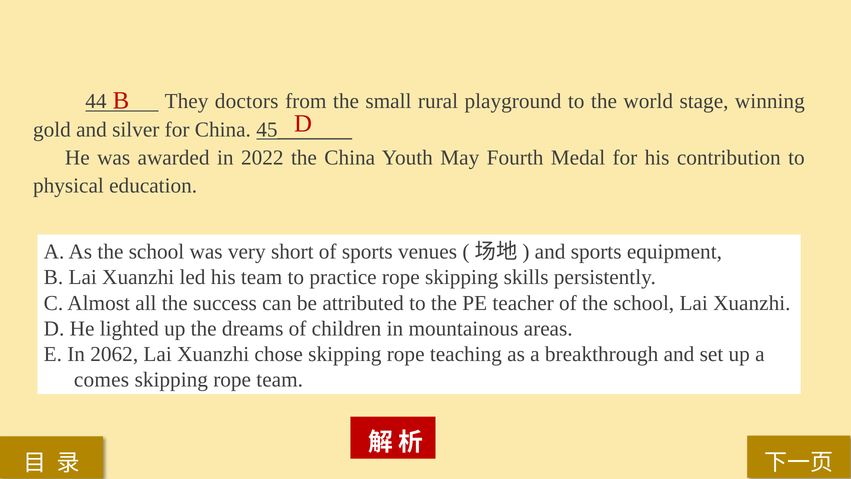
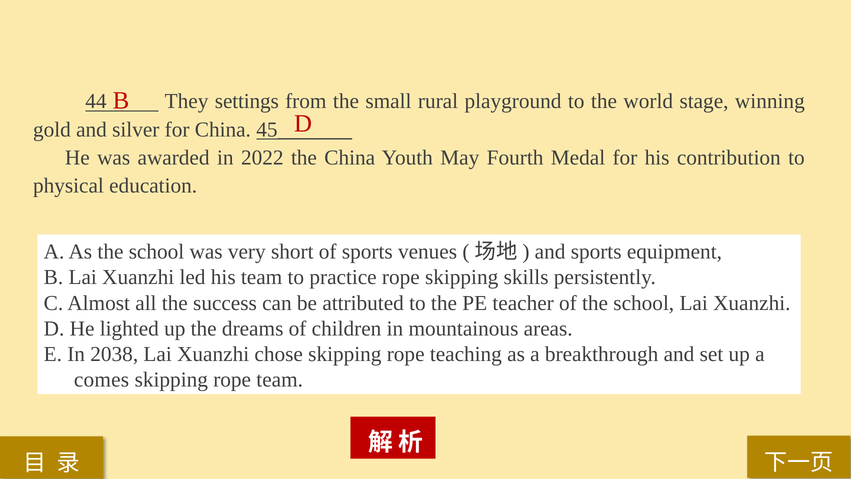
doctors: doctors -> settings (247, 101)
2062: 2062 -> 2038 (114, 354)
